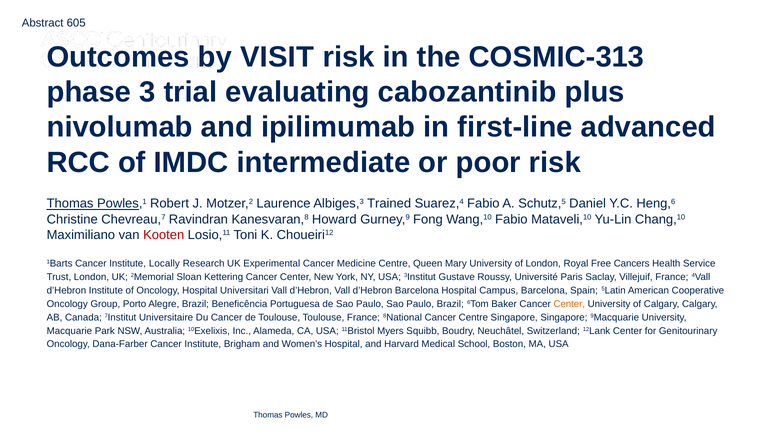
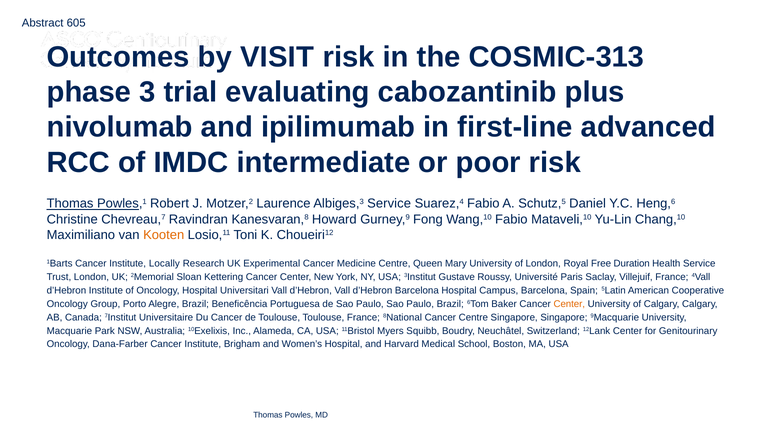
Albiges,3 Trained: Trained -> Service (389, 204)
Kooten colour: red -> orange (164, 235)
Cancers: Cancers -> Duration (632, 263)
